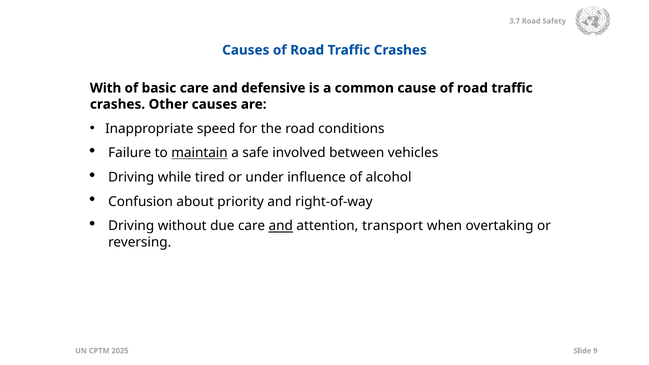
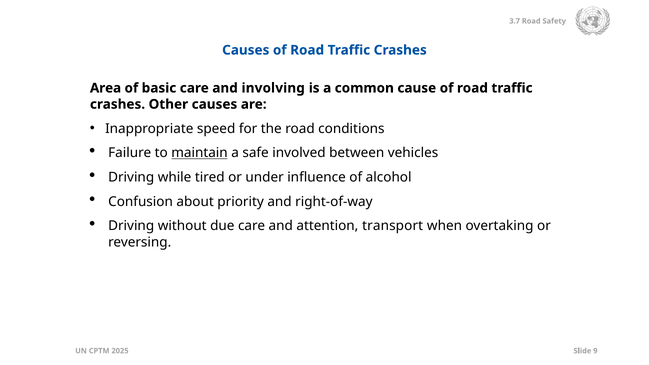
With: With -> Area (106, 88)
defensive: defensive -> involving (273, 88)
and underline: present -> none (281, 226)
